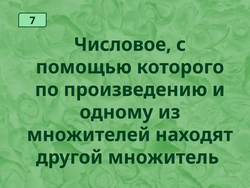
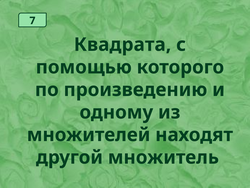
Числовое: Числовое -> Квадрата (122, 45)
